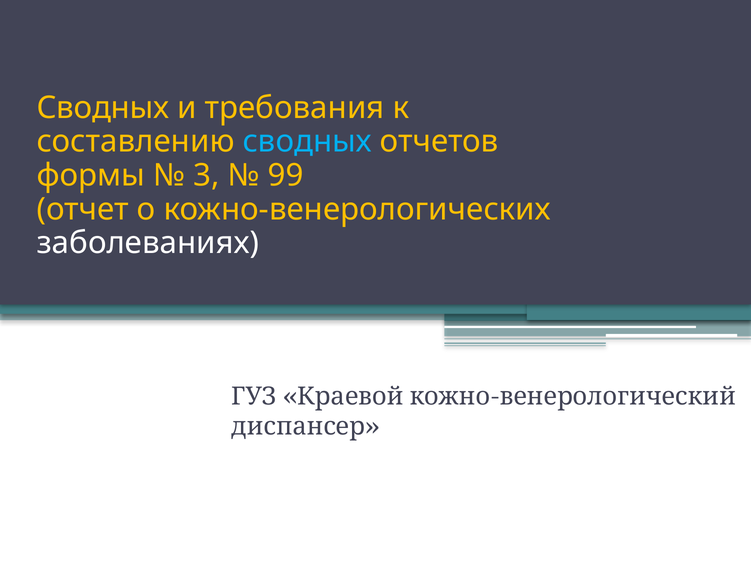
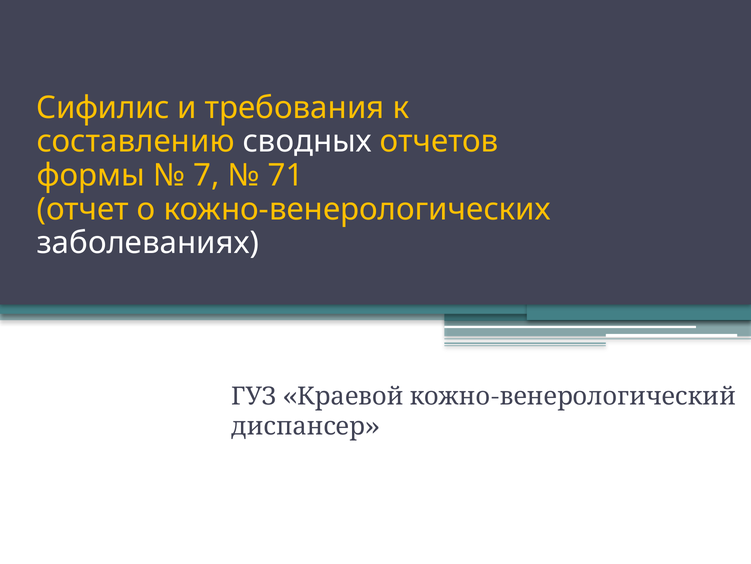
Сводных: Сводных -> Сифилис (103, 108)
сводных colour: light blue -> white (307, 141)
3: 3 -> 7 (206, 175)
99: 99 -> 71 (286, 175)
